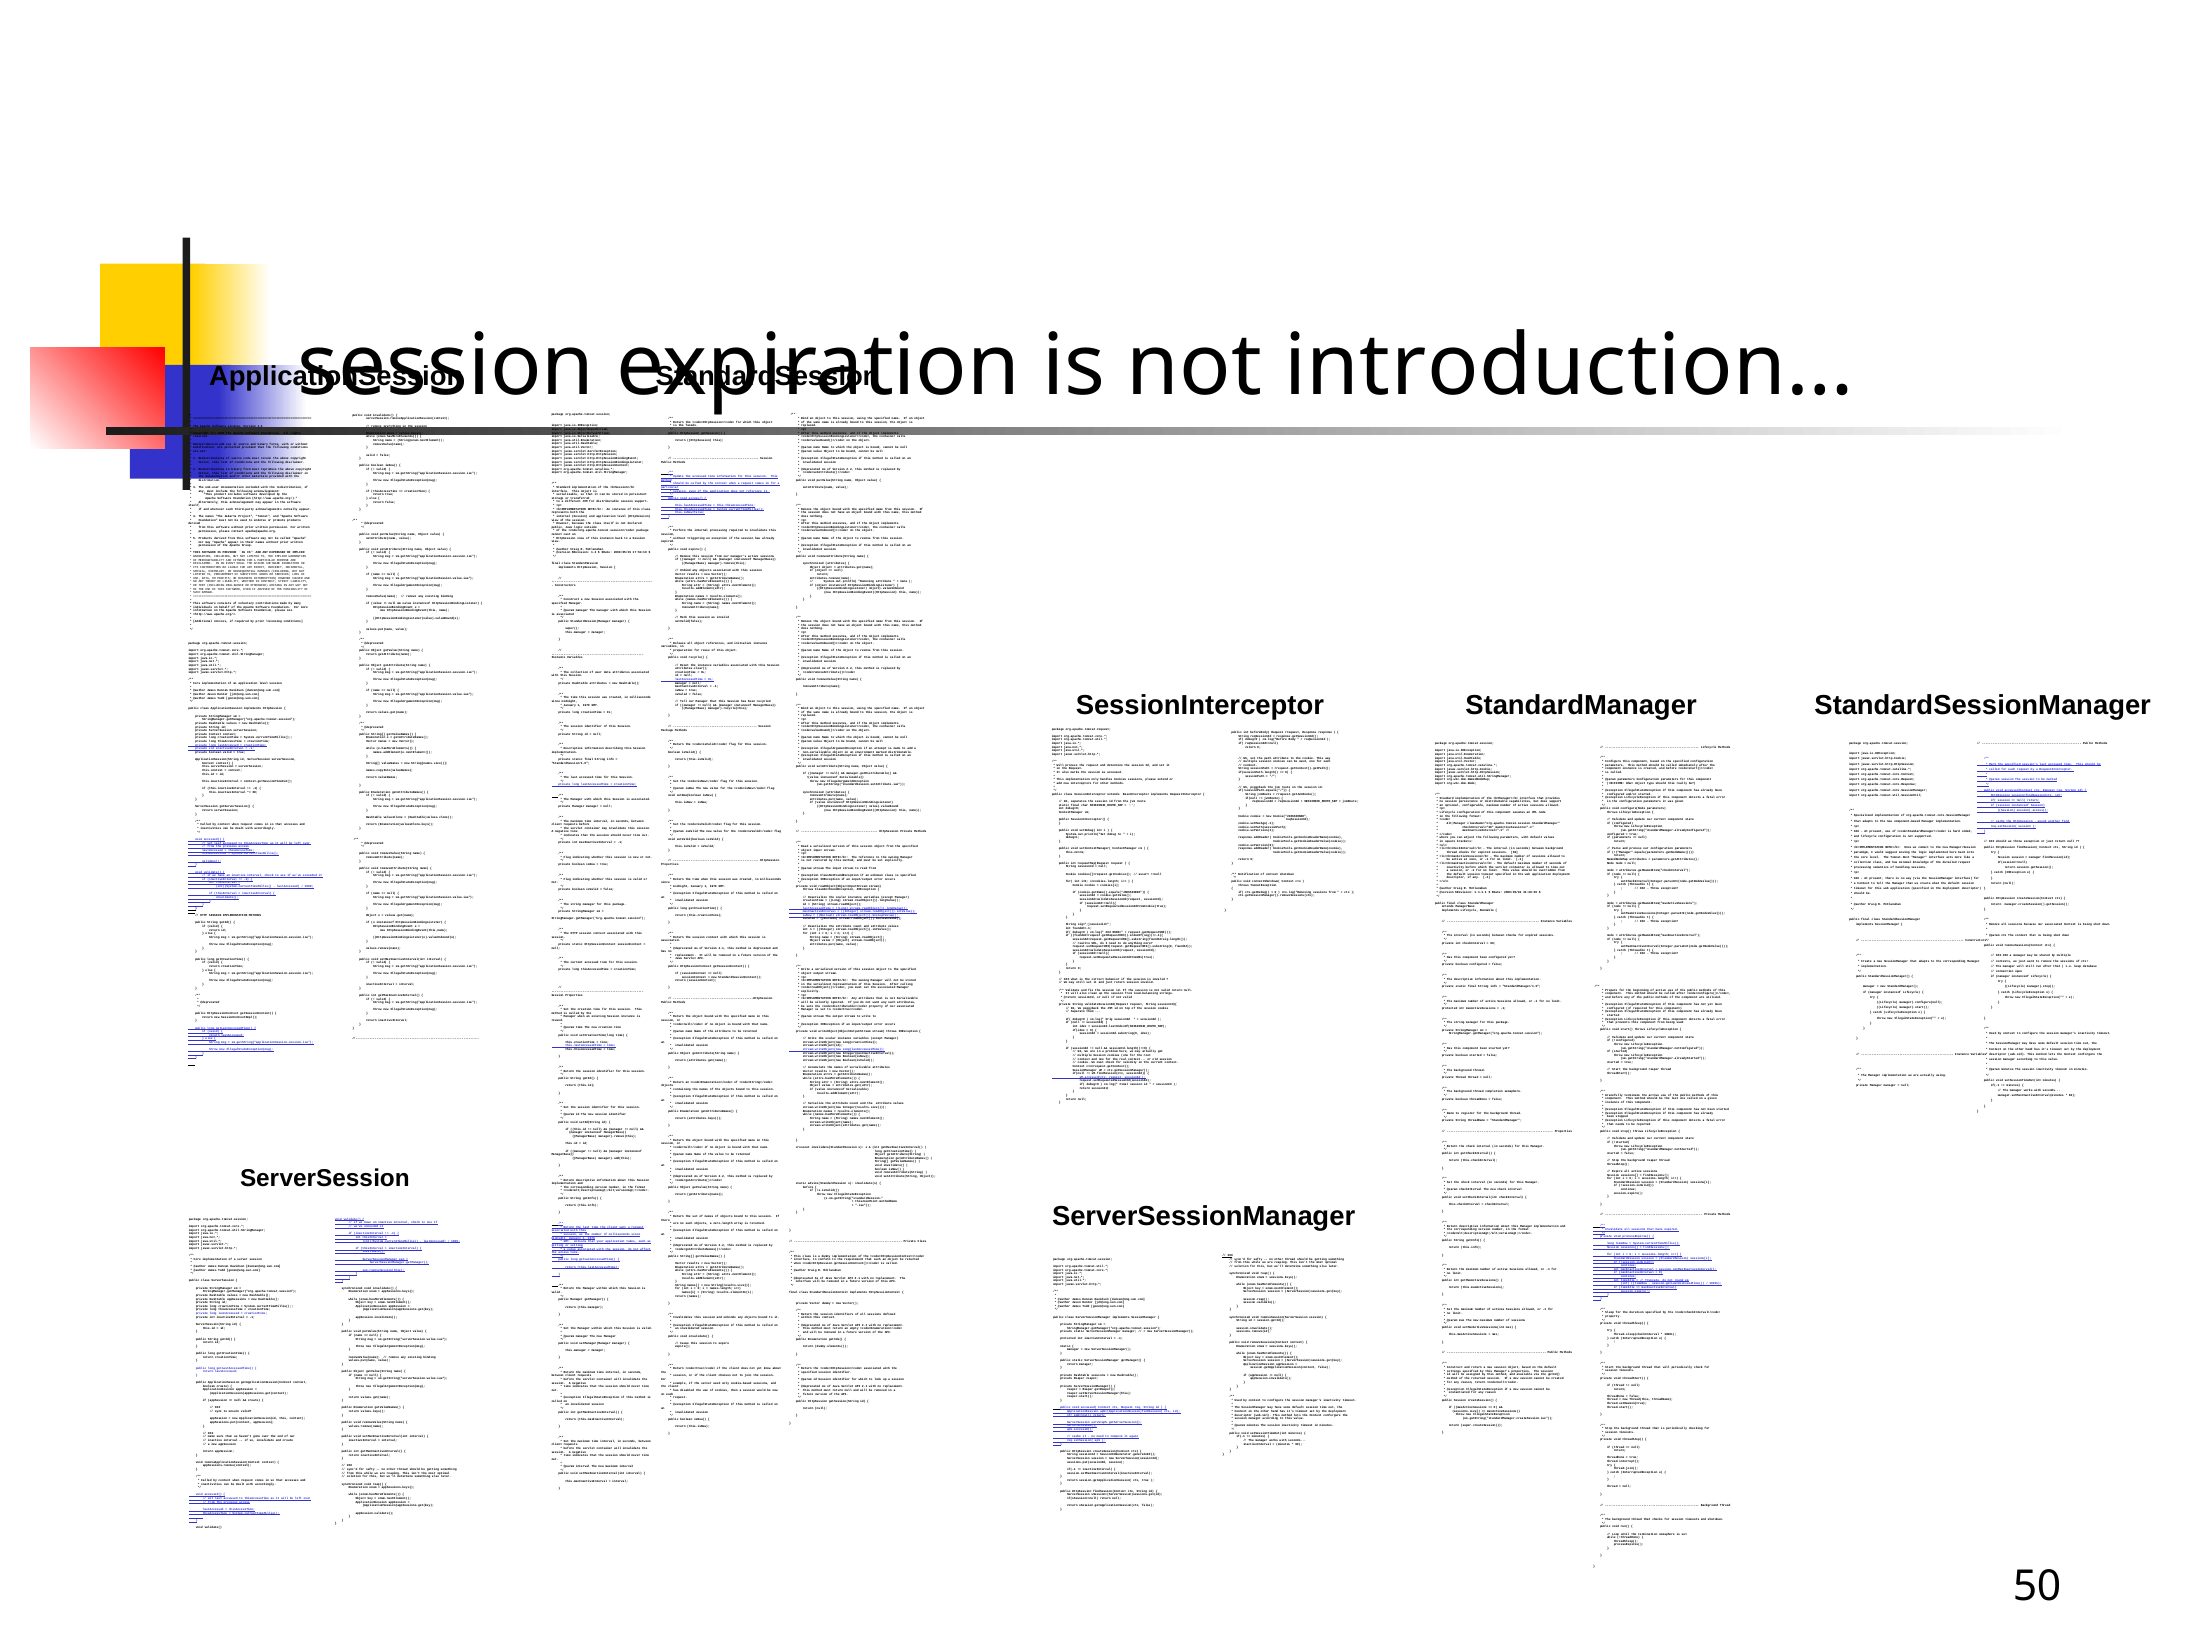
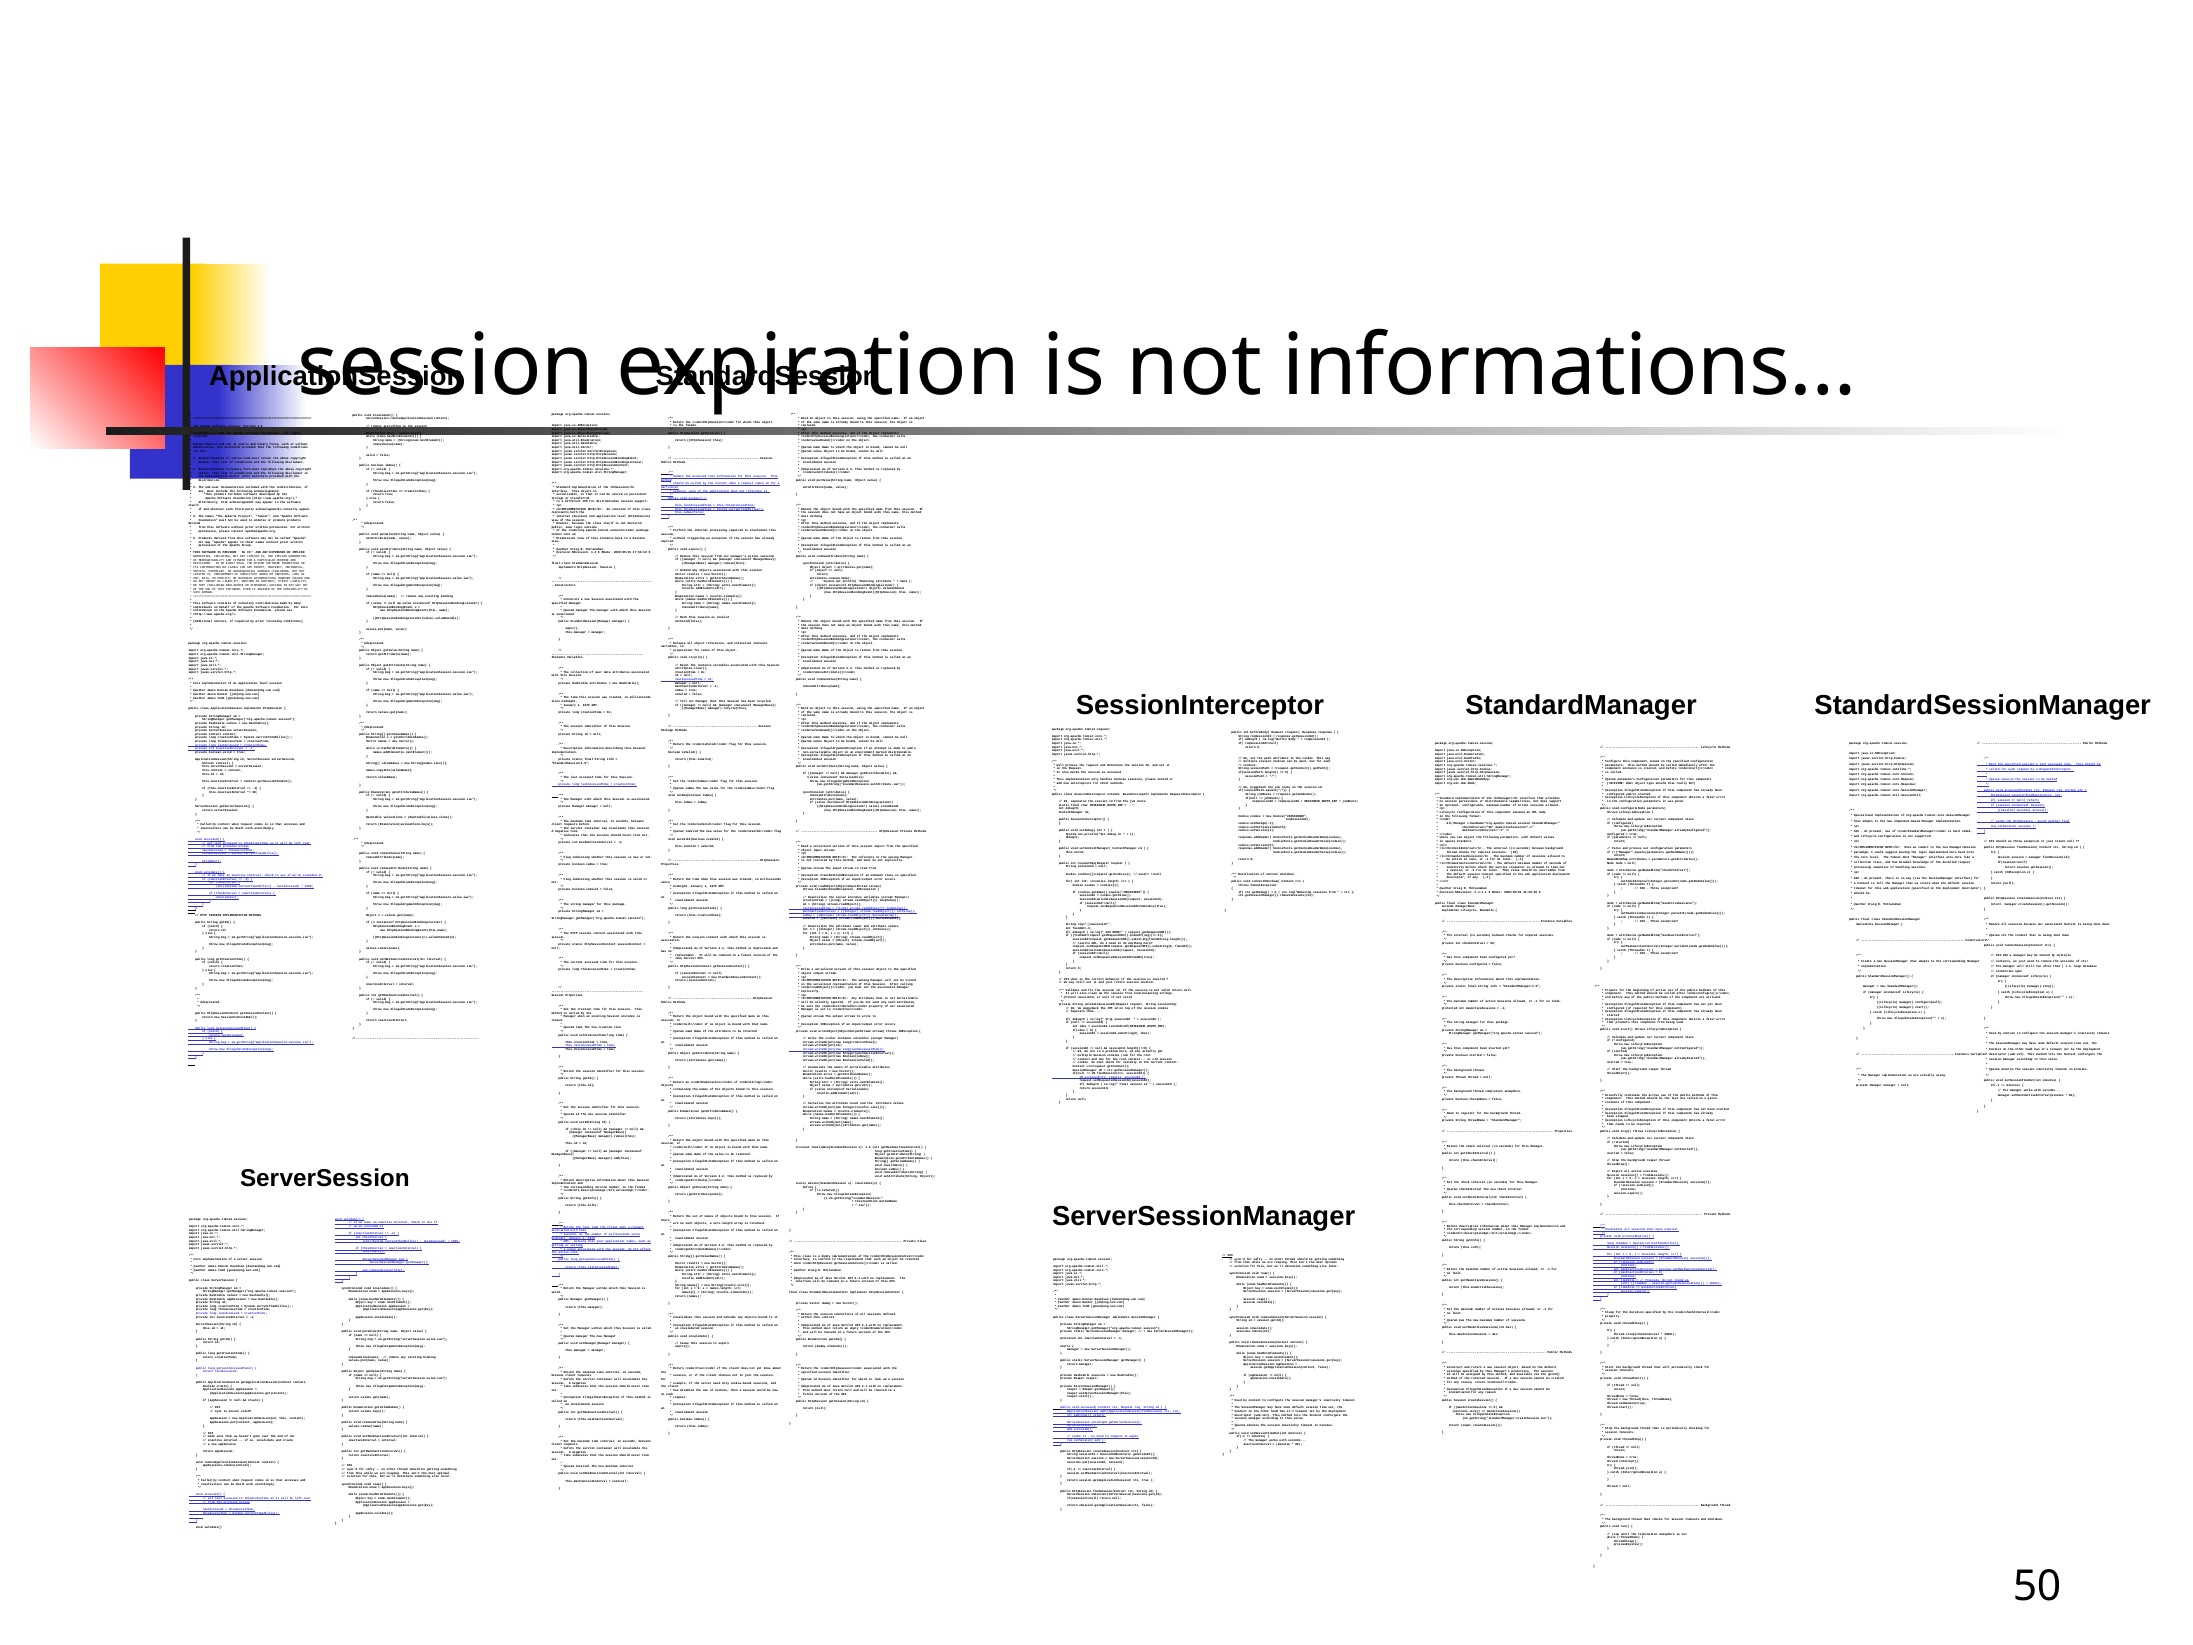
introduction…: introduction… -> informations… (1570, 366)
